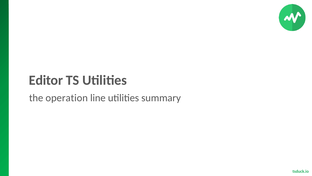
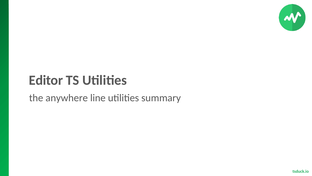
operation: operation -> anywhere (67, 98)
